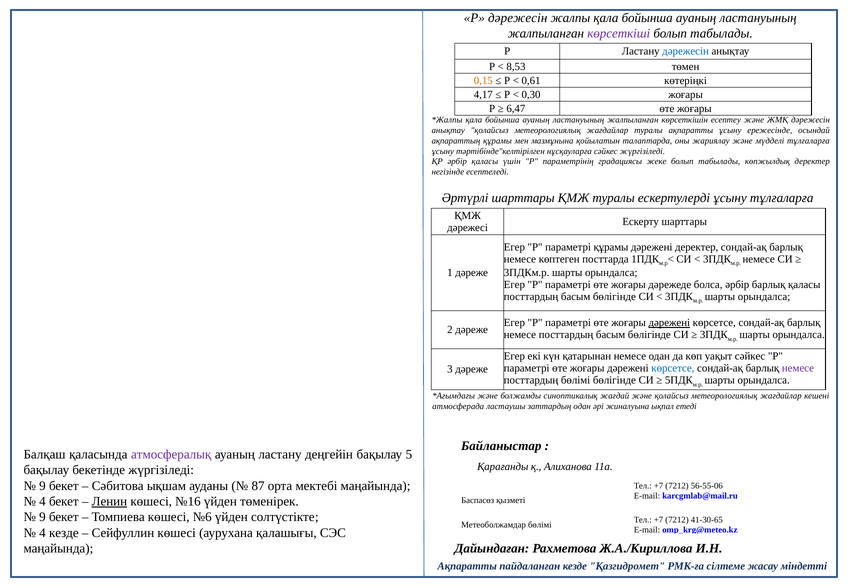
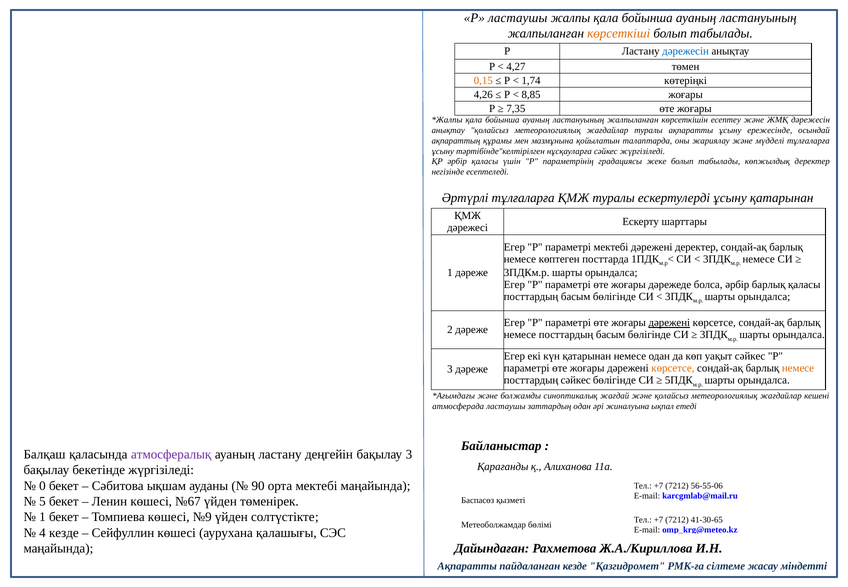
Р дәрежесін: дәрежесін -> ластаушы (518, 18)
көрсеткіші colour: purple -> orange (619, 34)
8,53: 8,53 -> 4,27 (516, 67)
0,61: 0,61 -> 1,74 (531, 81)
4,17: 4,17 -> 4,26 (483, 95)
0,30: 0,30 -> 8,85 (531, 95)
6,47: 6,47 -> 7,35 (516, 109)
Әртүрлі шарттары: шарттары -> тұлғаларға (523, 198)
ұсыну тұлғаларға: тұлғаларға -> қатарынан (782, 198)
параметрі құрамы: құрамы -> мектебі (611, 247)
көрсетсе colour: blue -> orange (673, 368)
немесе colour: purple -> orange (798, 368)
посттардың бөлімі: бөлімі -> сәйкес (576, 380)
бақылау 5: 5 -> 3 (409, 455)
9: 9 -> 0 (42, 486)
87: 87 -> 90 (258, 486)
4: 4 -> 5 (42, 502)
Ленин underline: present -> none (109, 502)
№16: №16 -> №67 (188, 502)
9: 9 -> 1 (42, 517)
№6: №6 -> №9 (202, 517)
